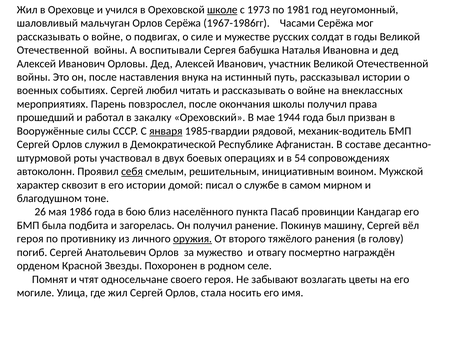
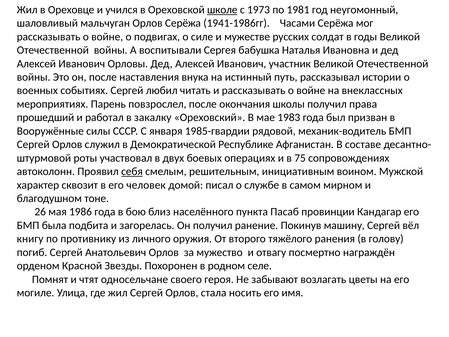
1967-1986гг: 1967-1986гг -> 1941-1986гг (237, 23)
1944: 1944 -> 1983 (289, 117)
января underline: present -> none (166, 131)
54: 54 -> 75 (300, 158)
его истории: истории -> человек (146, 185)
героя: героя -> книгу (30, 239)
оружия underline: present -> none (193, 239)
